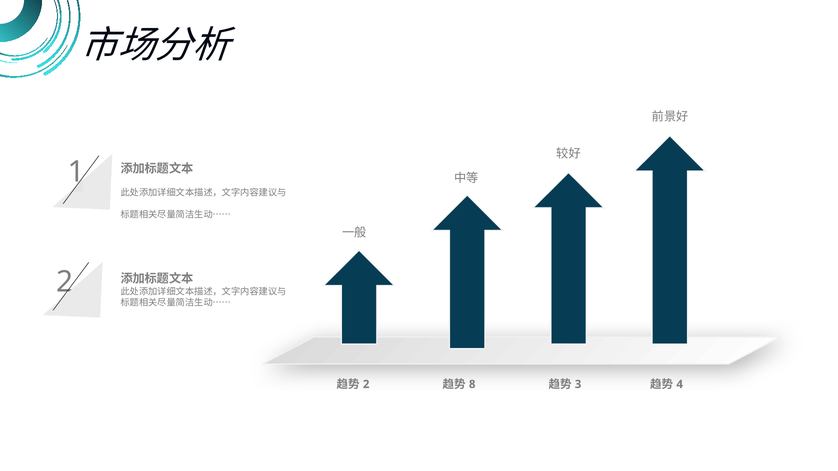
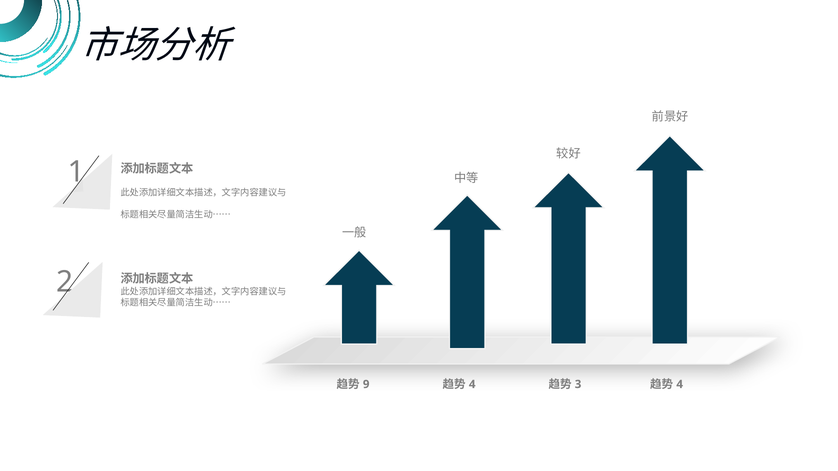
2: 2 -> 9 (366, 385)
8: 8 -> 4 (472, 385)
